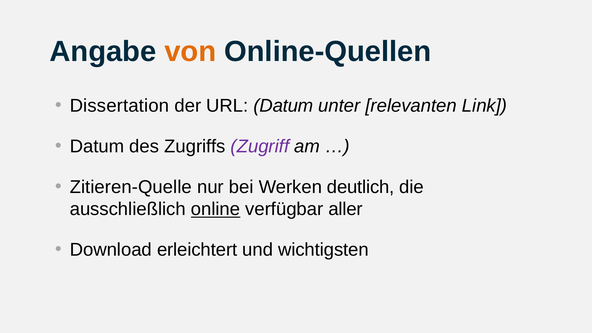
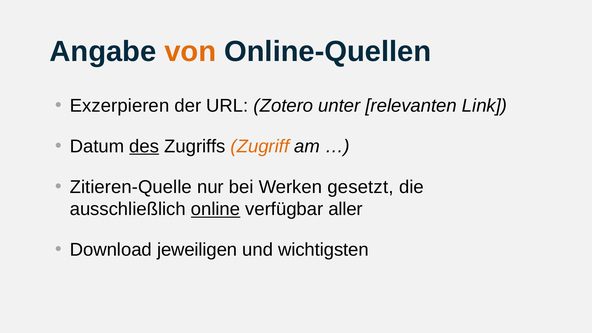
Dissertation: Dissertation -> Exzerpieren (120, 106)
URL Datum: Datum -> Zotero (283, 106)
des underline: none -> present (144, 146)
Zugriff colour: purple -> orange (260, 146)
deutlich: deutlich -> gesetzt (360, 187)
erleichtert: erleichtert -> jeweiligen (197, 250)
